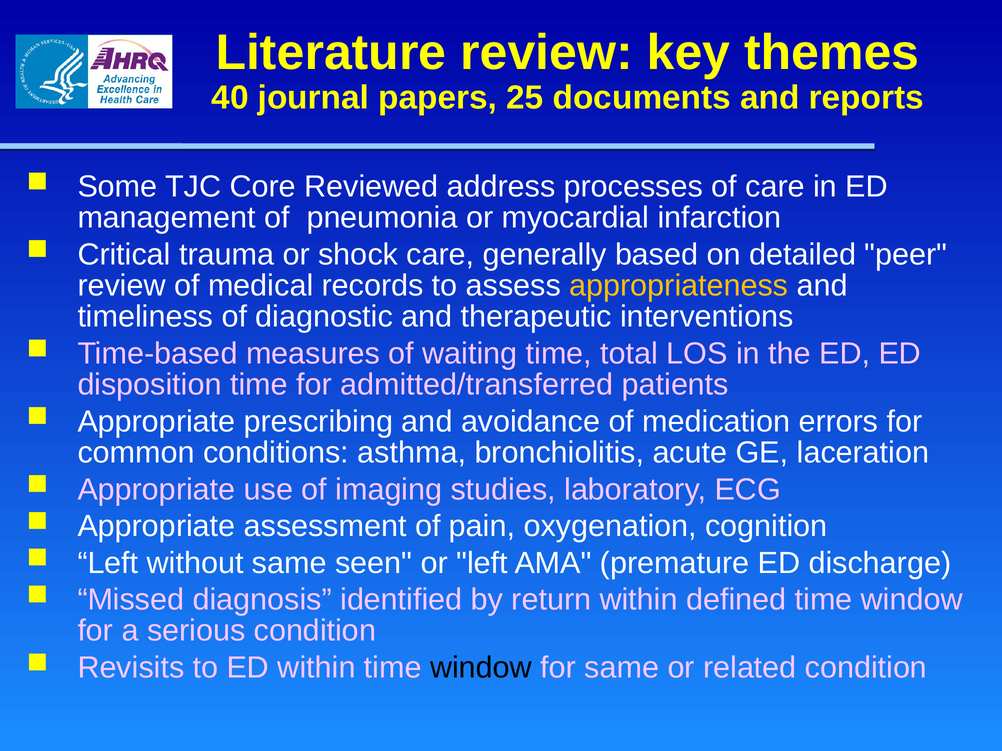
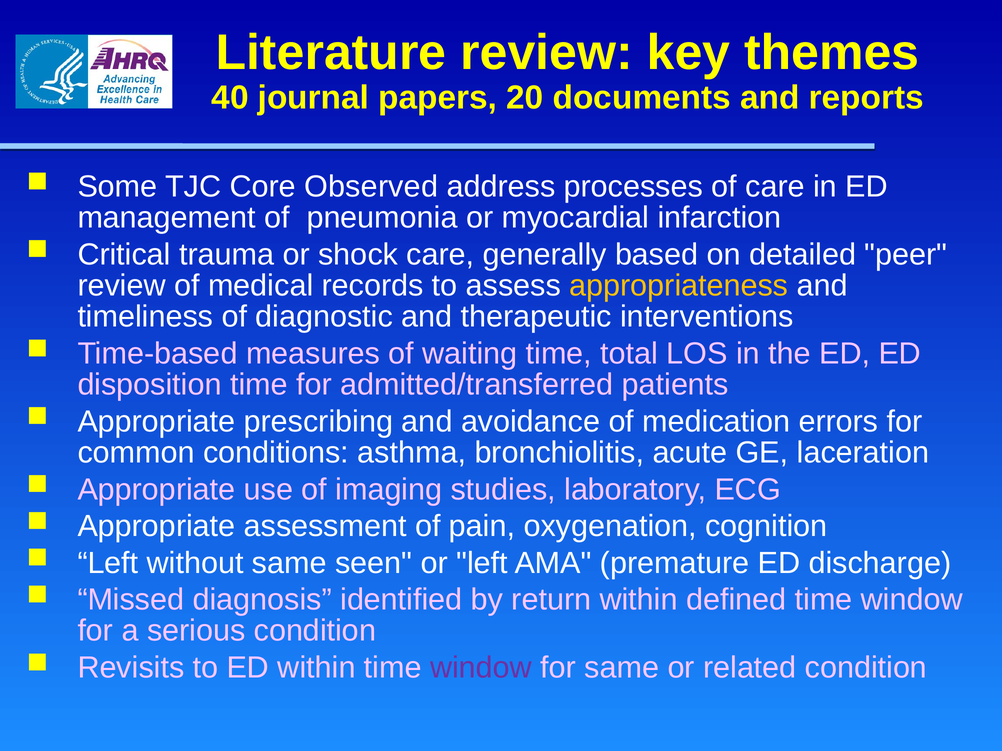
25: 25 -> 20 (525, 98)
Reviewed: Reviewed -> Observed (371, 187)
window colour: black -> purple (481, 668)
